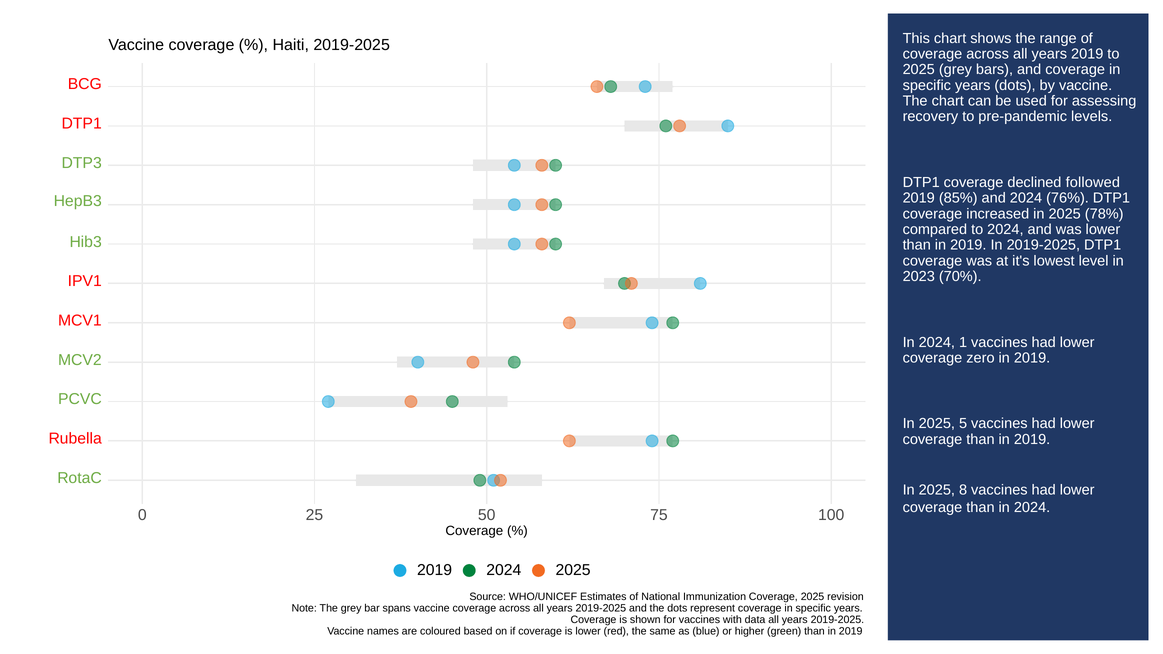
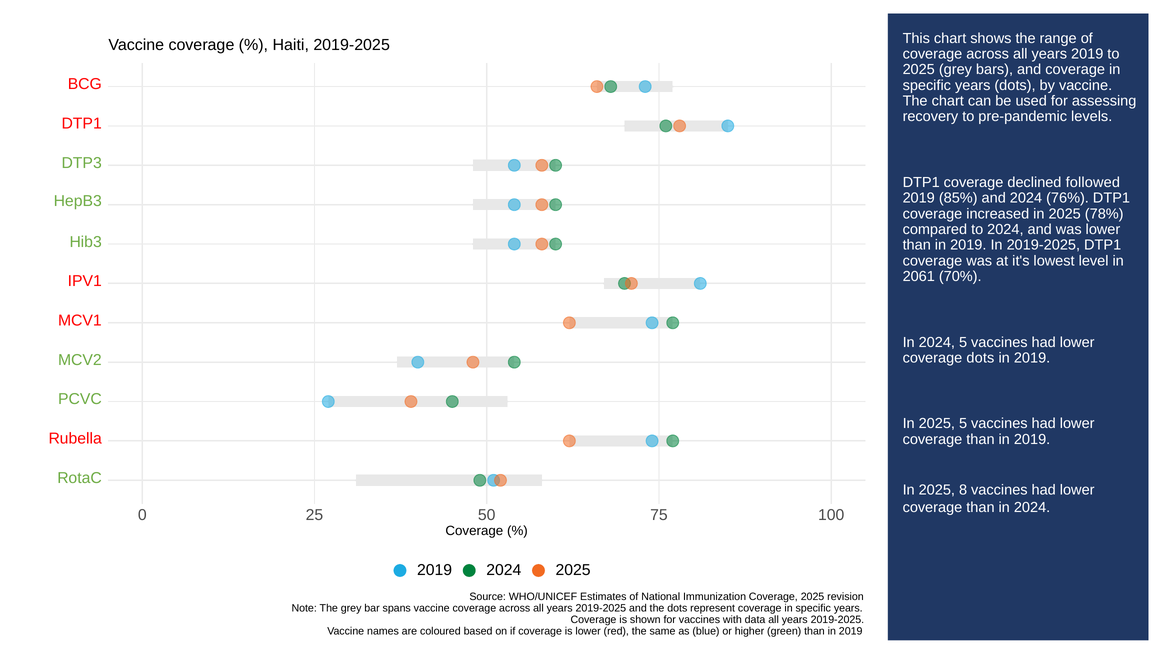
2023: 2023 -> 2061 (919, 277)
2024 1: 1 -> 5 (963, 342)
coverage zero: zero -> dots (980, 358)
